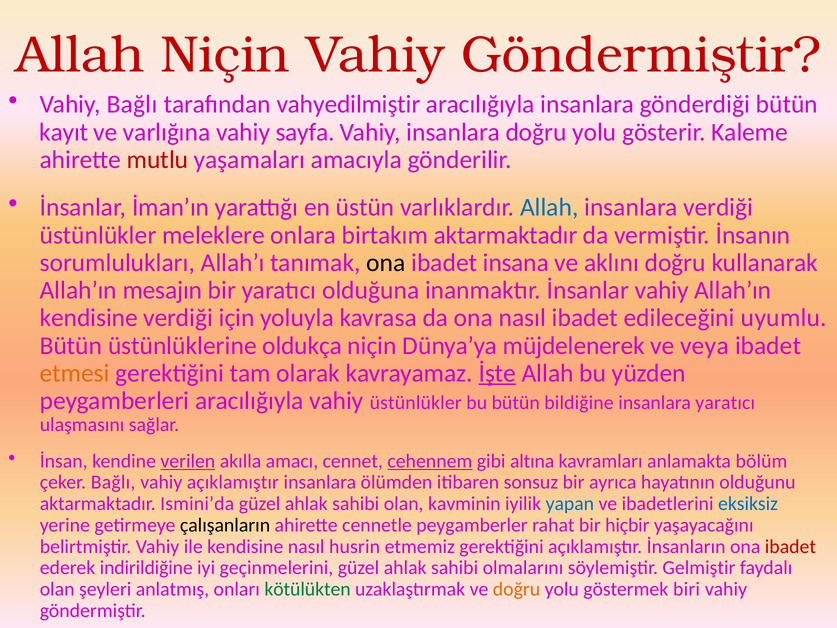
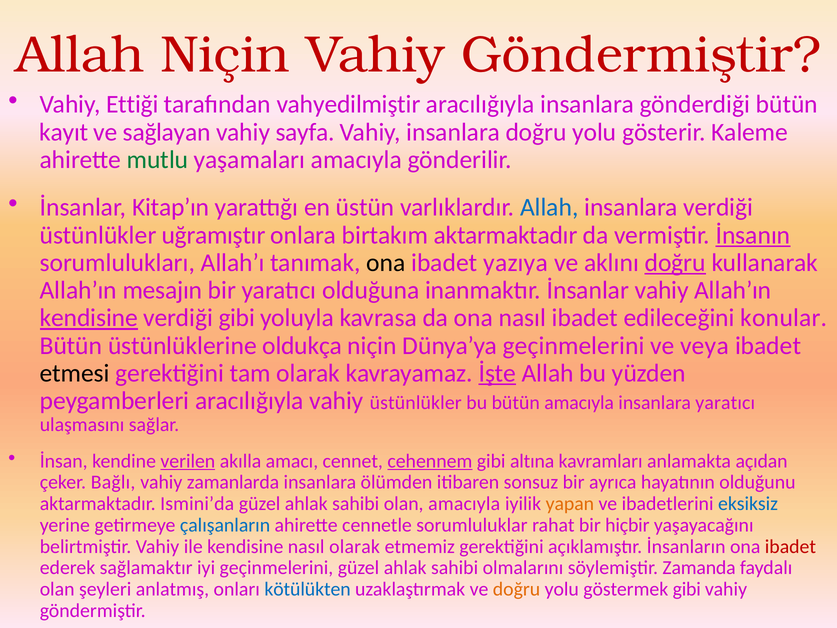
Vahiy Bağlı: Bağlı -> Ettiği (132, 104)
varlığına: varlığına -> sağlayan (167, 132)
mutlu colour: red -> green (157, 160)
İman’ın: İman’ın -> Kitap’ın (171, 207)
meleklere: meleklere -> uğramıştır (214, 235)
İnsanın underline: none -> present (753, 235)
insana: insana -> yazıya (516, 263)
doğru underline: none -> present (675, 263)
kendisine underline: none -> present (89, 318)
verdiği için: için -> gibi (237, 318)
uyumlu: uyumlu -> konular (784, 318)
Dünya’ya müjdelenerek: müjdelenerek -> geçinmelerini (574, 345)
etmesi colour: orange -> black (75, 373)
bütün bildiğine: bildiğine -> amacıyla (579, 403)
bölüm: bölüm -> açıdan (762, 461)
vahiy açıklamıştır: açıklamıştır -> zamanlarda (233, 482)
olan kavminin: kavminin -> amacıyla (464, 504)
yapan colour: blue -> orange (570, 504)
çalışanların colour: black -> blue (225, 525)
peygamberler: peygamberler -> sorumluluklar (472, 525)
nasıl husrin: husrin -> olarak (355, 546)
indirildiğine: indirildiğine -> sağlamaktır (146, 568)
Gelmiştir: Gelmiştir -> Zamanda (699, 568)
kötülükten colour: green -> blue (308, 589)
göstermek biri: biri -> gibi (687, 589)
